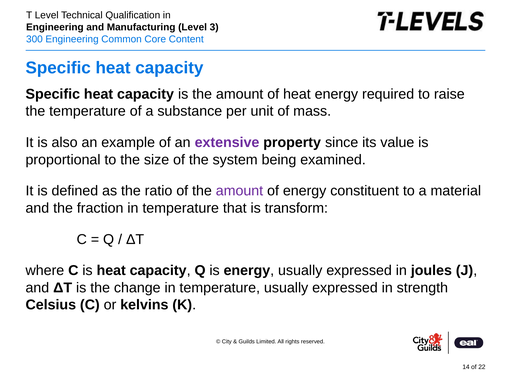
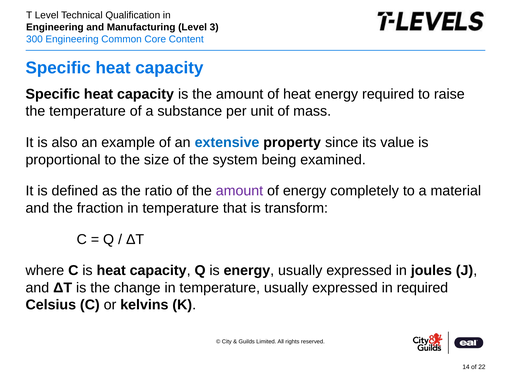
extensive colour: purple -> blue (227, 142)
constituent: constituent -> completely (365, 191)
in strength: strength -> required (422, 287)
